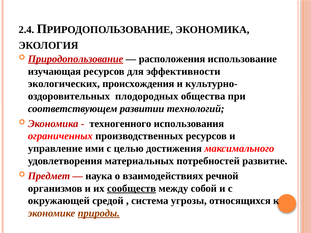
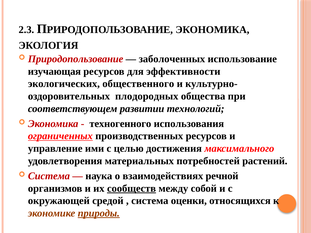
2.4: 2.4 -> 2.3 (26, 30)
Природопользование underline: present -> none (76, 59)
расположения: расположения -> заболоченных (172, 59)
происхождения: происхождения -> общественного (138, 84)
ограниченных underline: none -> present (60, 136)
развитие: развитие -> растений (265, 161)
Предмет: Предмет -> Система (49, 176)
угрозы: угрозы -> оценки (189, 201)
